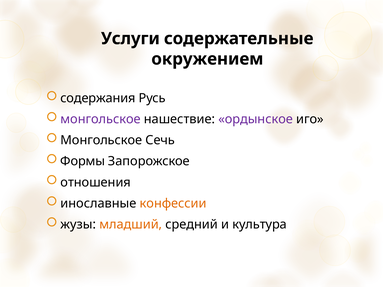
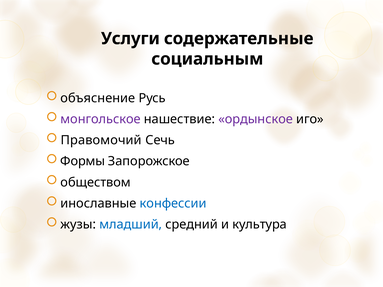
окружением: окружением -> социальным (207, 59)
содержания: содержания -> объяснение (98, 98)
Монгольское: Монгольское -> Правомочий (101, 140)
отношения: отношения -> обществом (96, 182)
конфессии colour: orange -> blue (173, 204)
младший colour: orange -> blue (131, 225)
